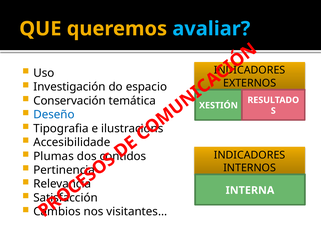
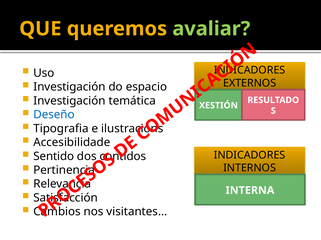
avaliar colour: light blue -> light green (211, 29)
Conservación: Conservación -> Investigación (69, 101)
Plumas: Plumas -> Sentido (54, 157)
